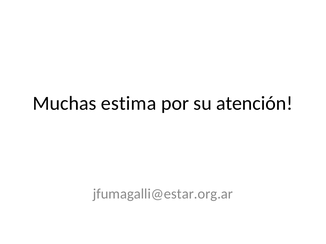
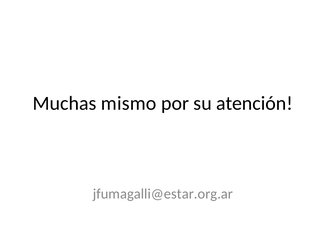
estima: estima -> mismo (129, 104)
